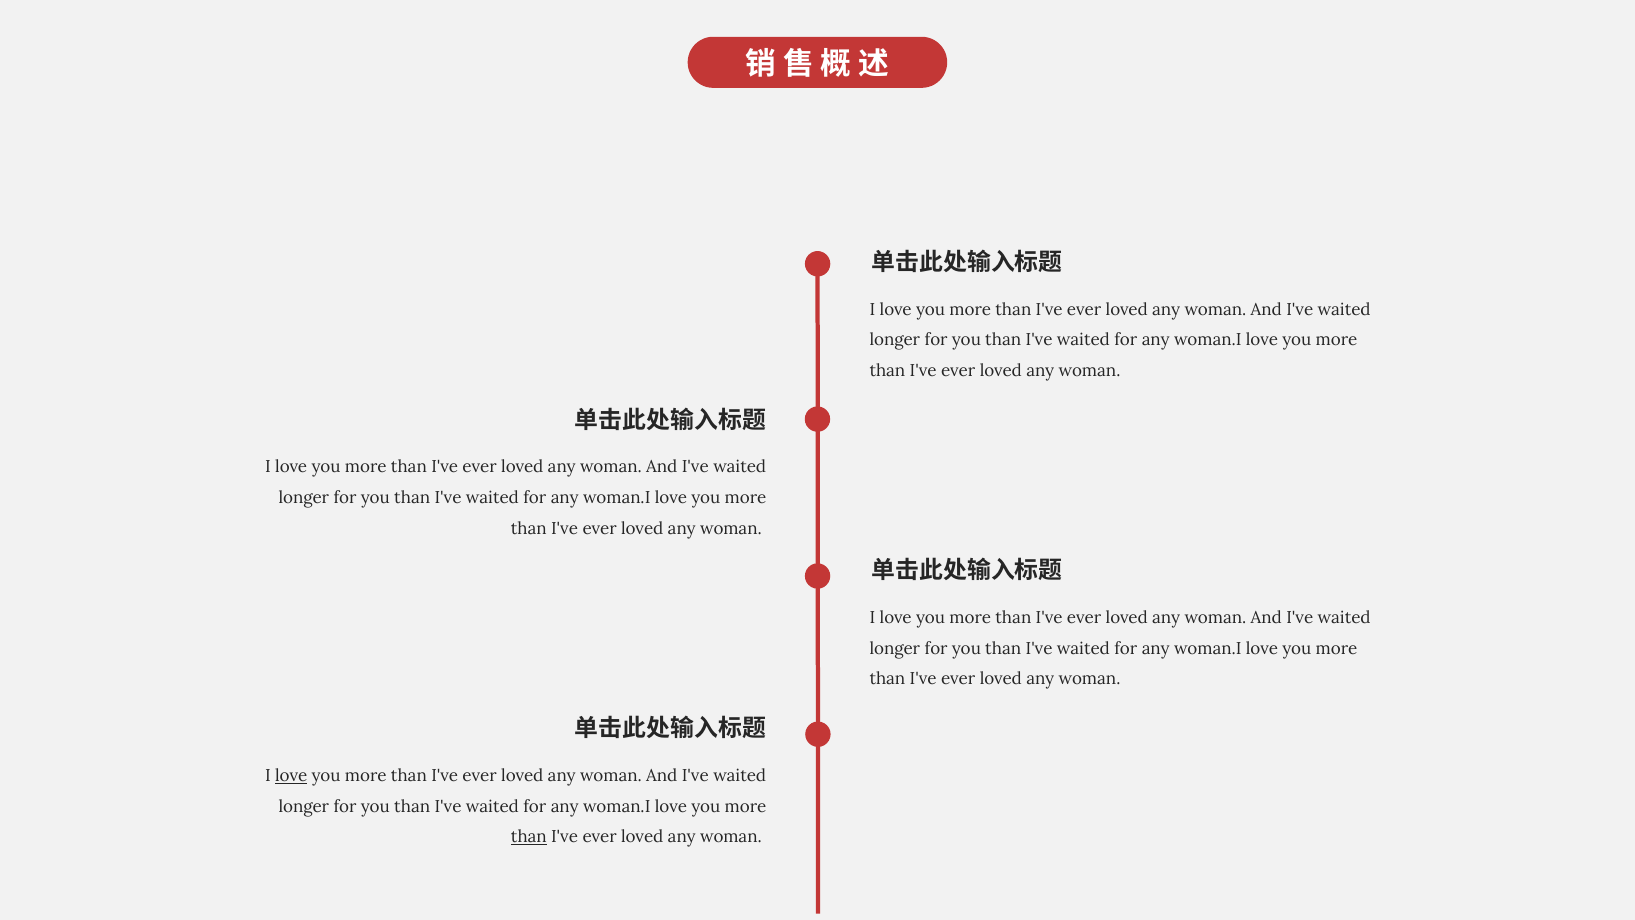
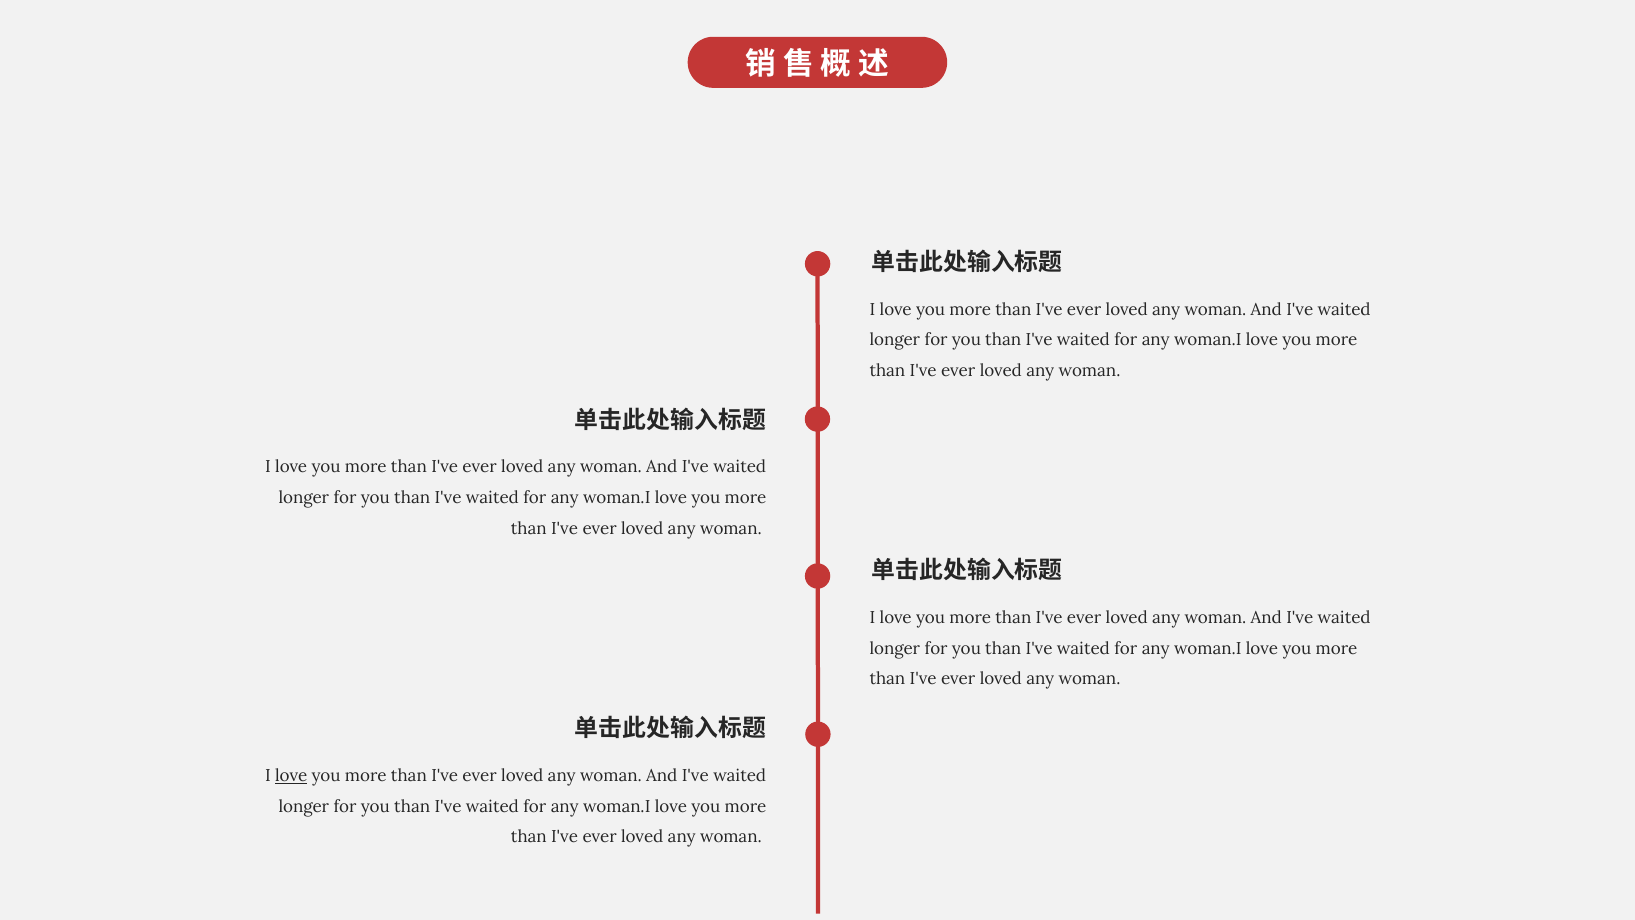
than underline: present -> none (529, 837)
